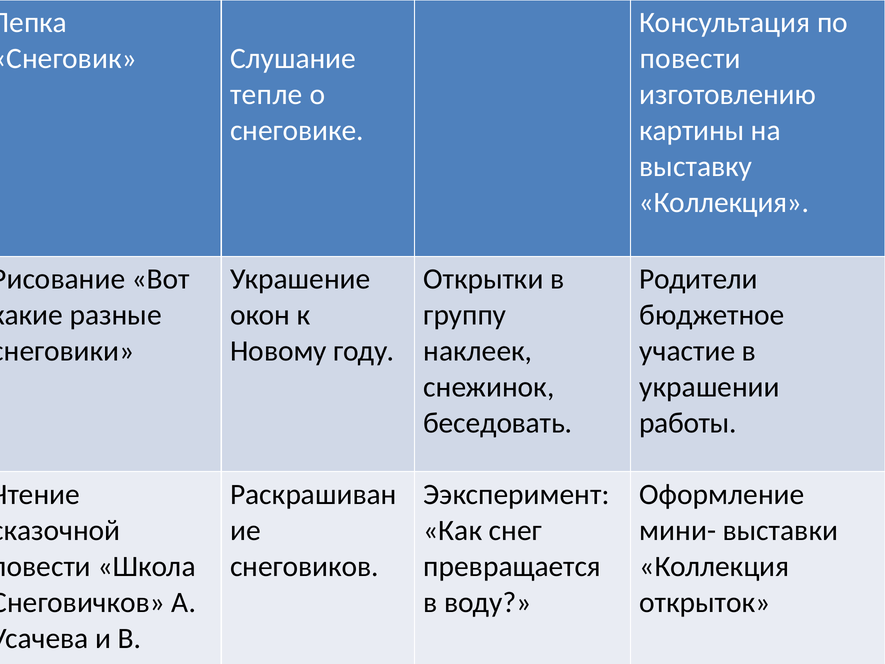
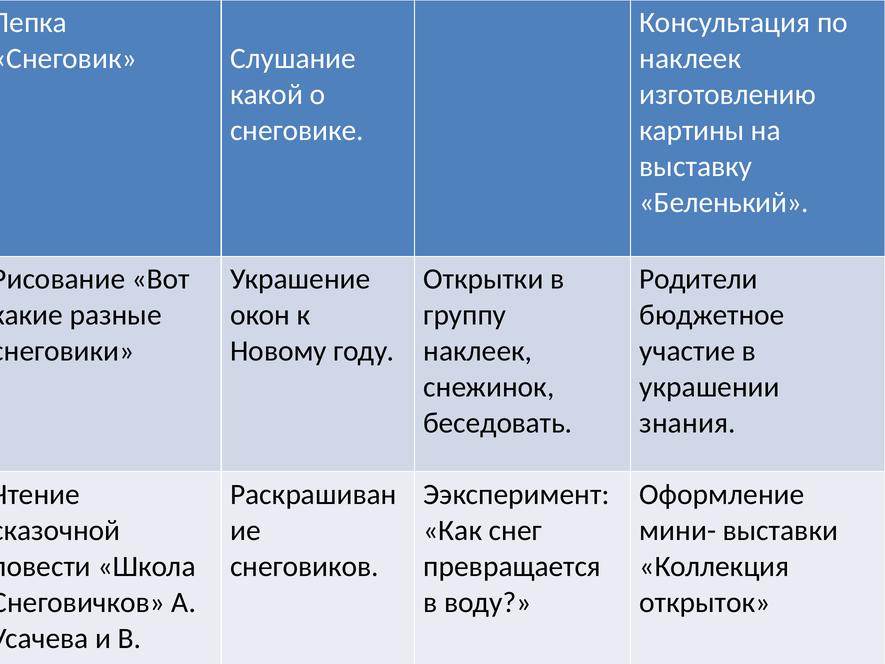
повести: повести -> наклеек (690, 59)
тепле: тепле -> какой (267, 95)
Коллекция: Коллекция -> Беленький (724, 203)
работы: работы -> знания (688, 423)
